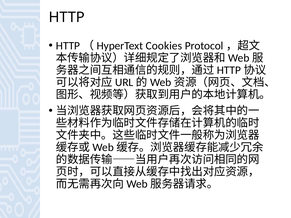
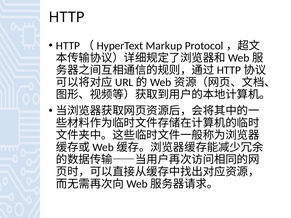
Cookies: Cookies -> Markup (164, 46)
